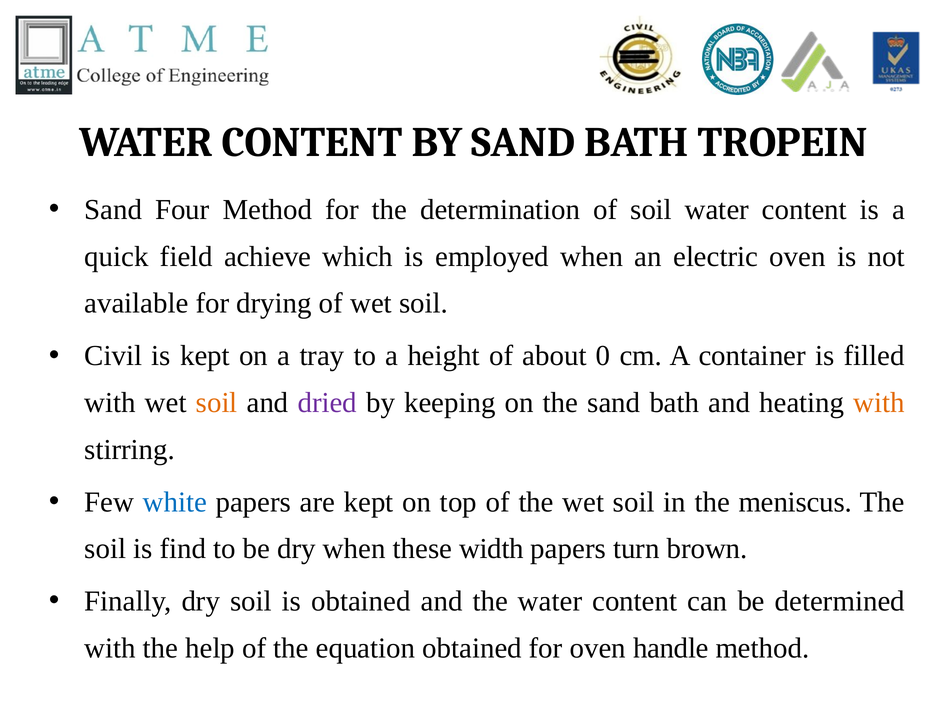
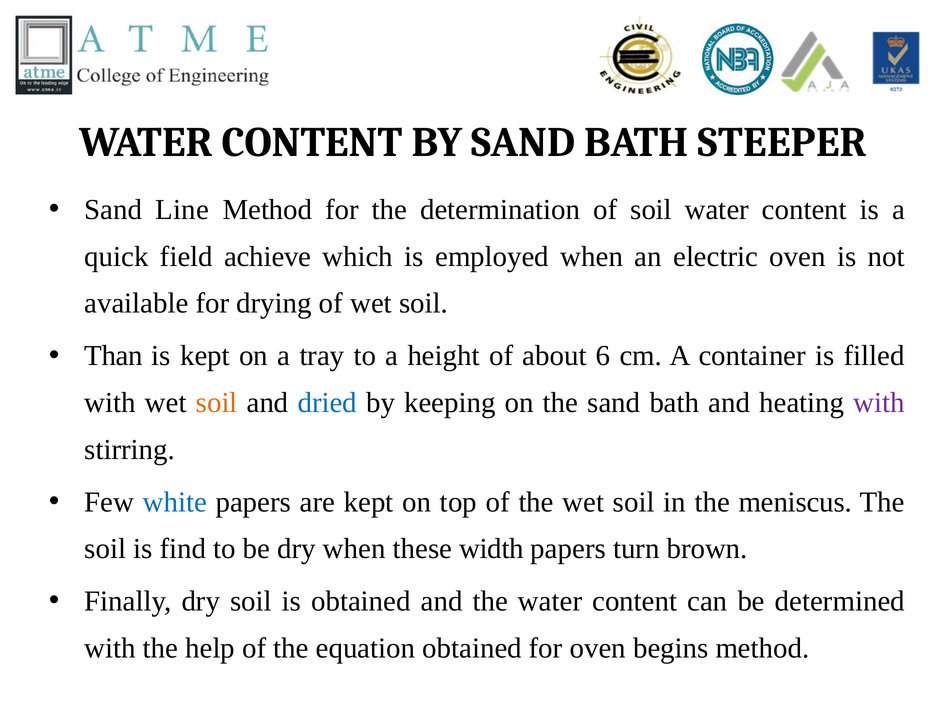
TROPEIN: TROPEIN -> STEEPER (782, 143)
Four: Four -> Line (182, 210)
Civil: Civil -> Than (113, 356)
0: 0 -> 6 (603, 356)
dried colour: purple -> blue (327, 403)
with colour: orange -> purple (879, 403)
handle: handle -> begins (671, 648)
